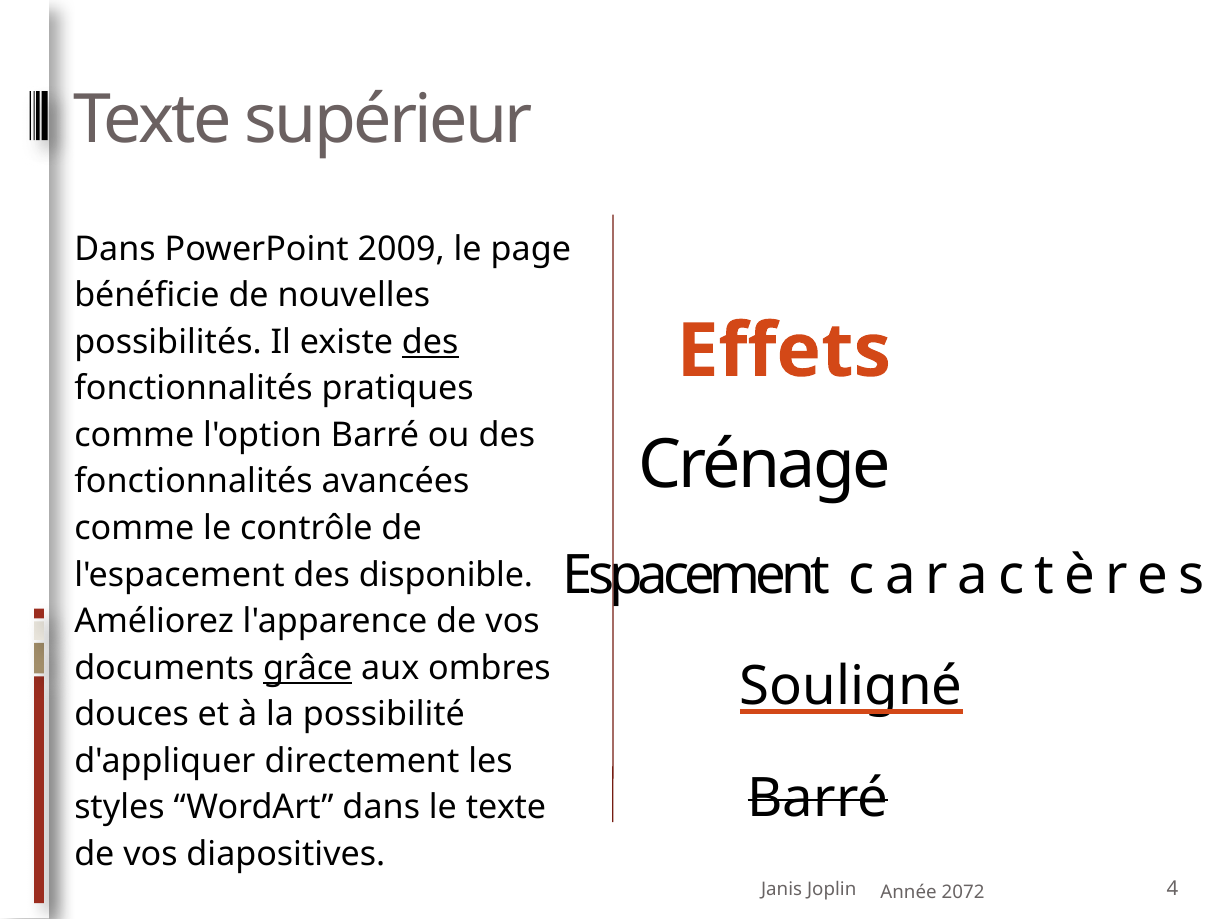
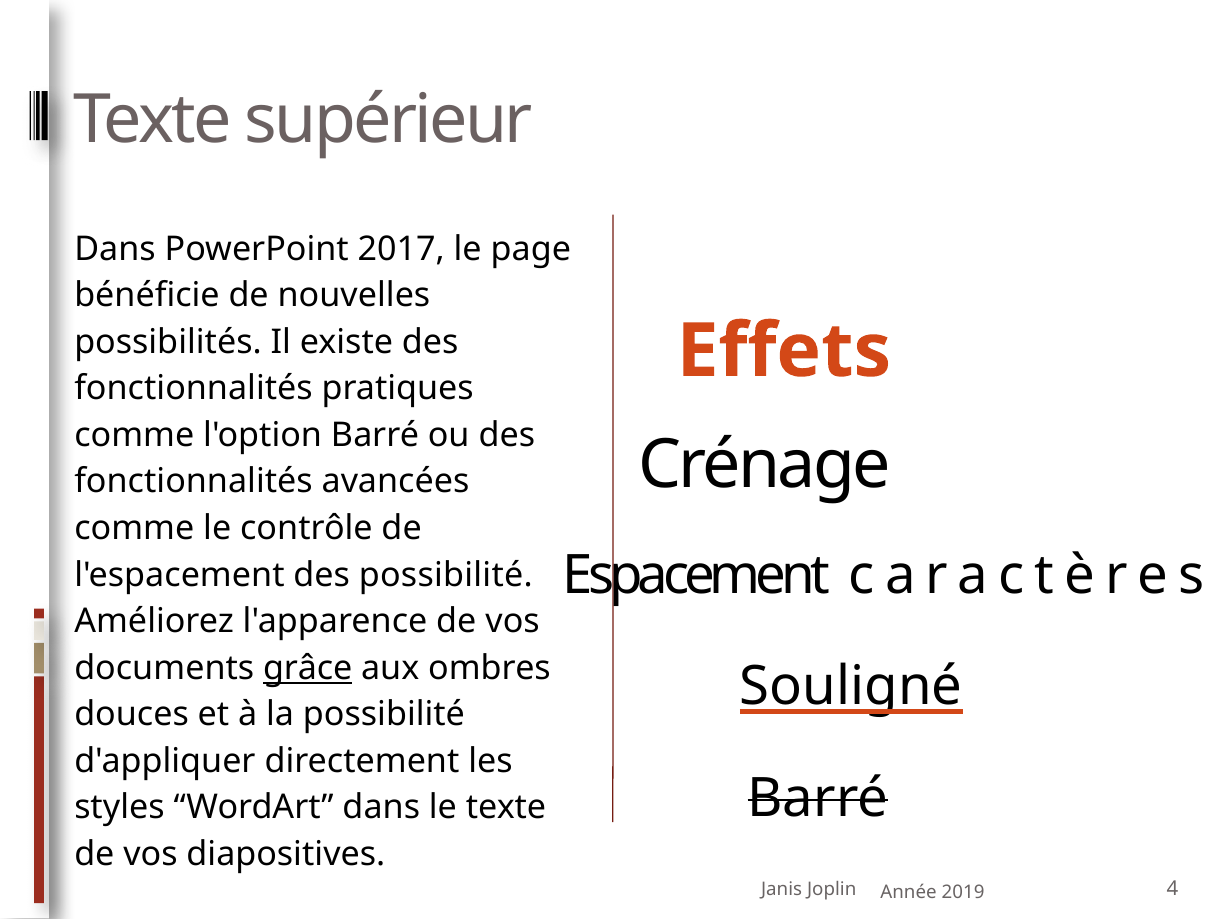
2009: 2009 -> 2017 (401, 249)
des underline: present -> none (430, 342)
des disponible: disponible -> possibilité (446, 575)
2072: 2072 -> 2019 (963, 893)
